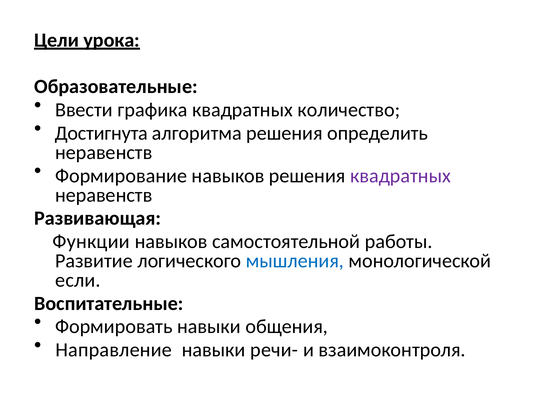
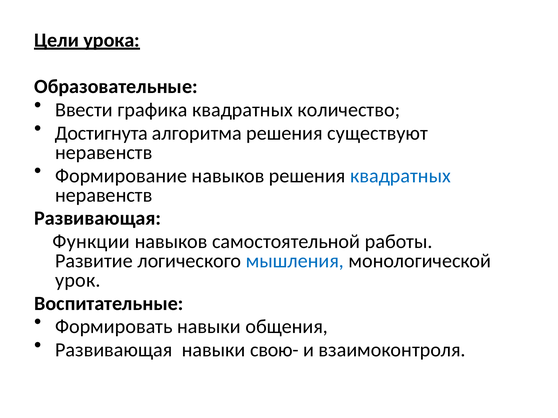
определить: определить -> существуют (378, 133)
квадратных colour: purple -> blue (400, 176)
если: если -> урок (78, 281)
Направление: Направление -> Развивающая (114, 350)
речи-: речи- -> свою- (274, 350)
